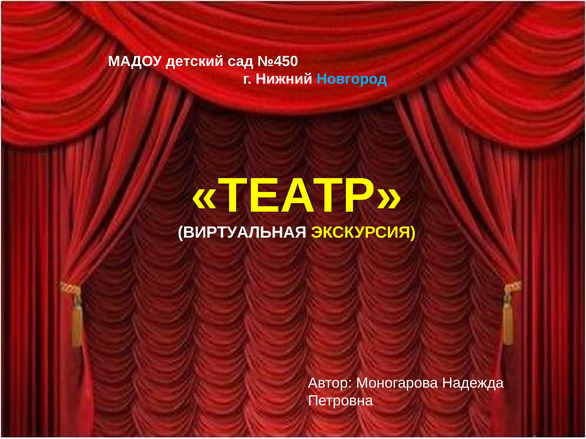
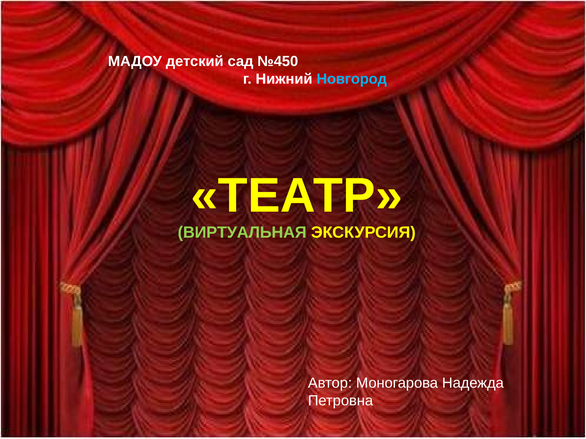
ВИРТУАЛЬНАЯ colour: white -> light green (242, 233)
